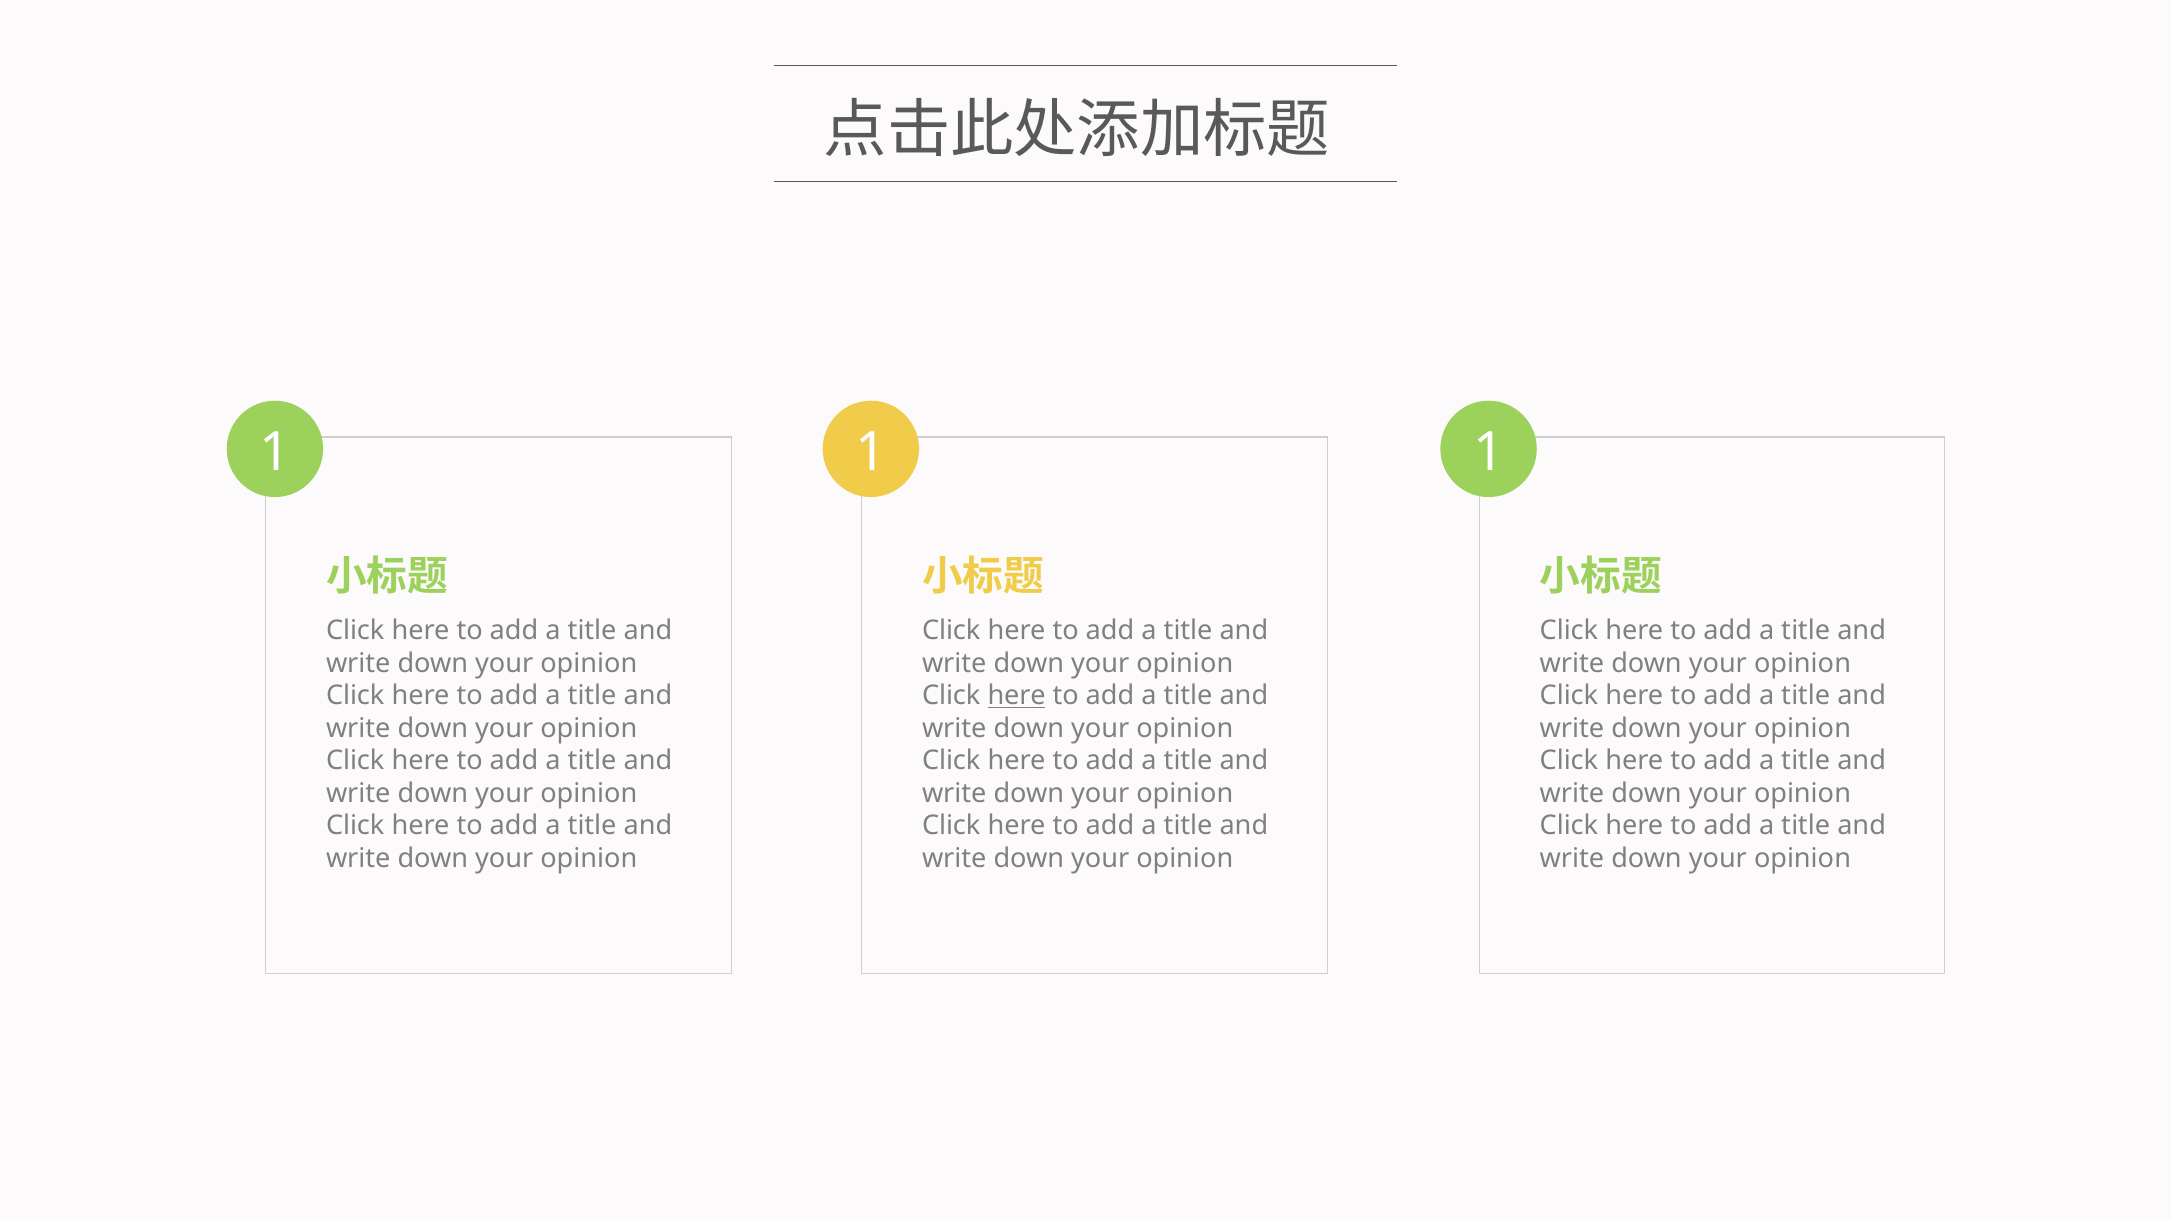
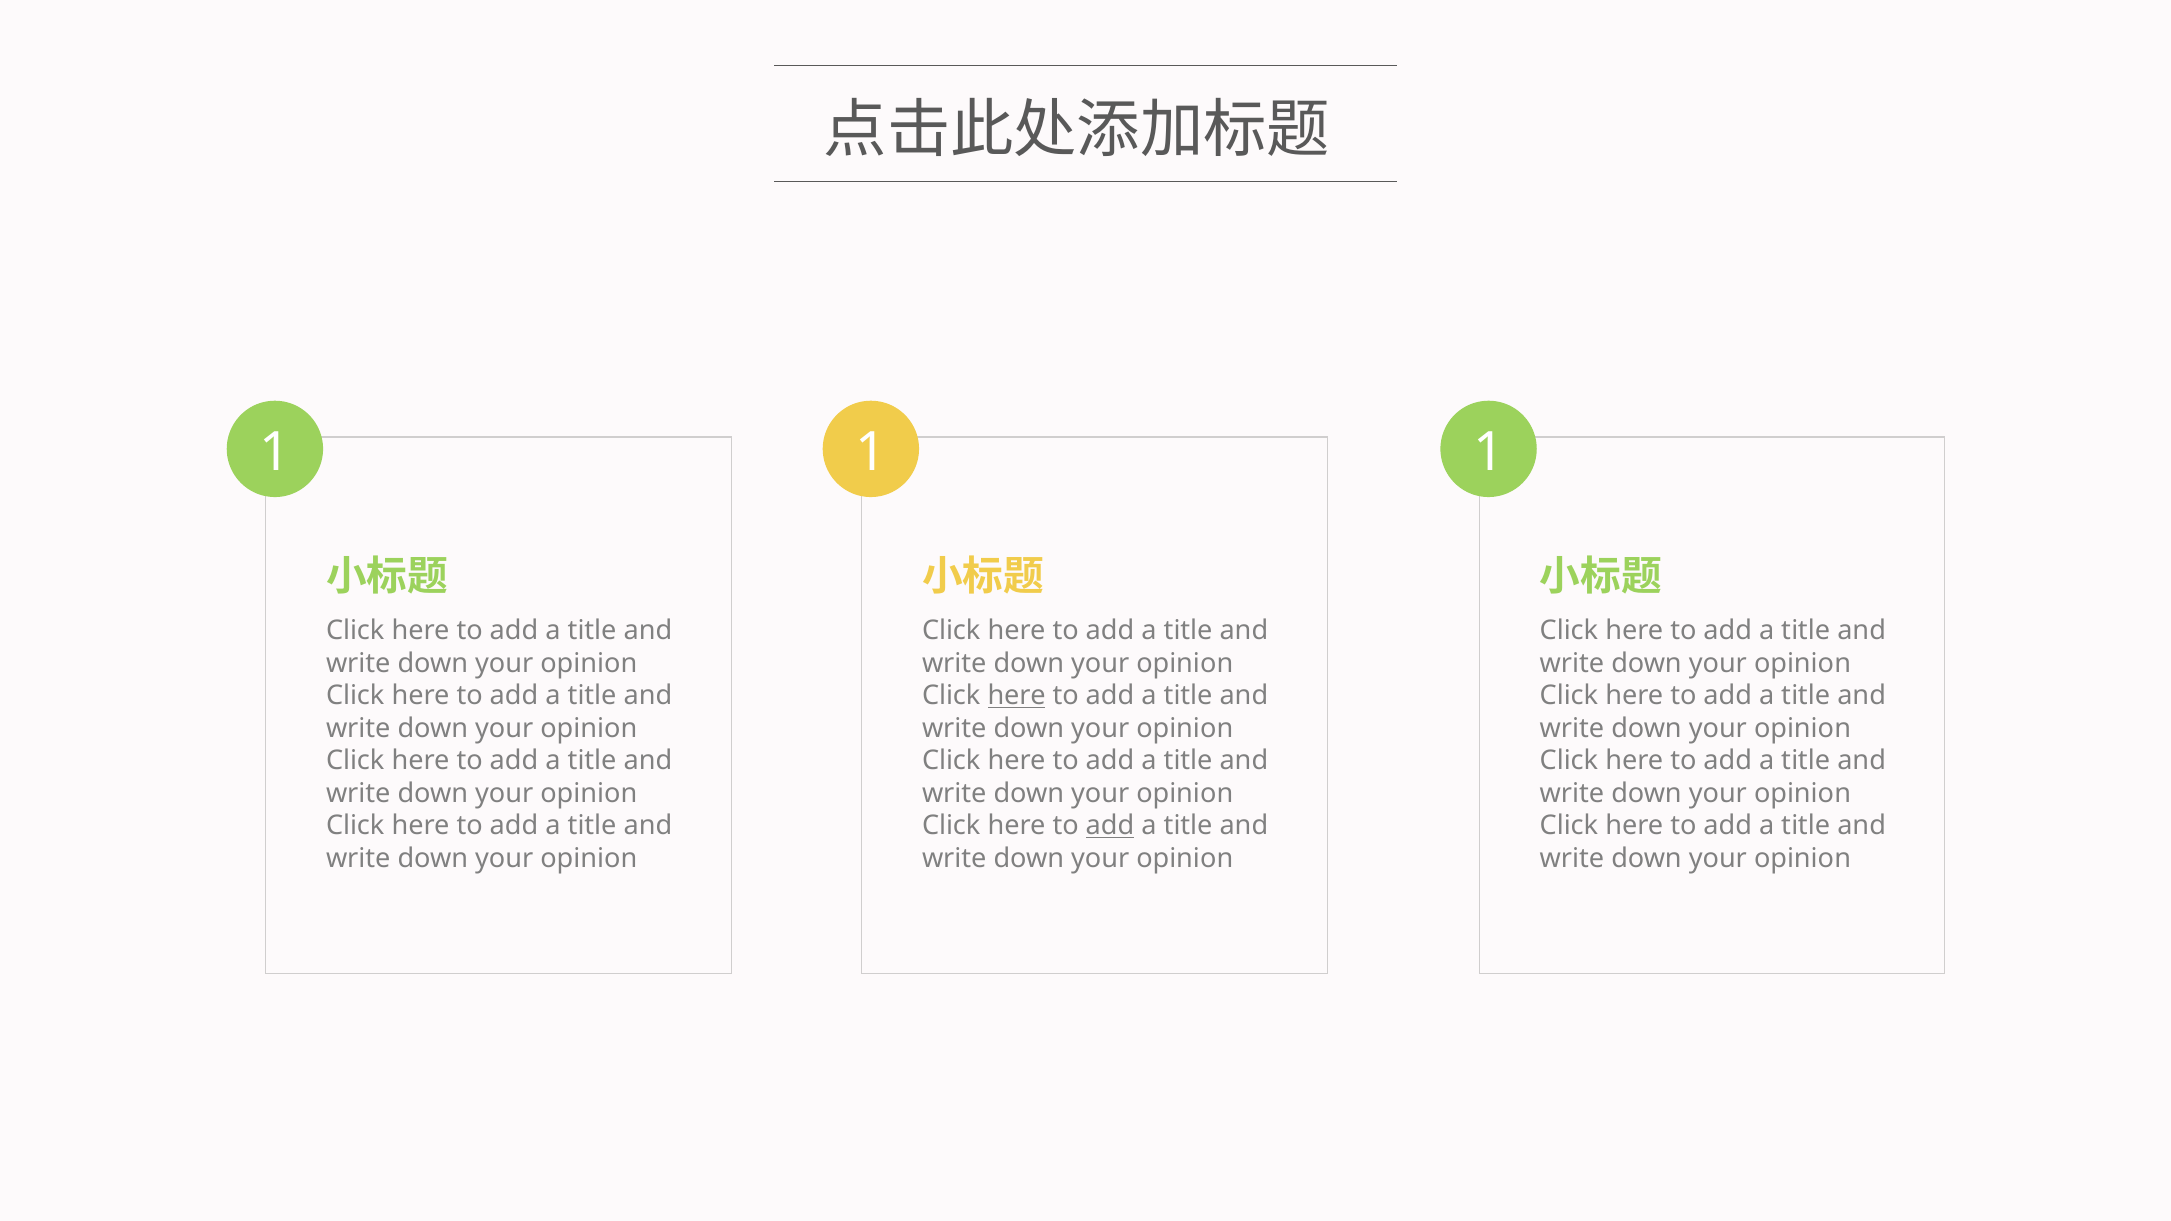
add underline: none -> present (1110, 826)
